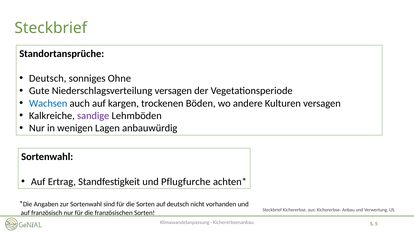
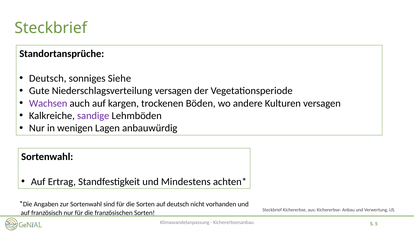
Ohne: Ohne -> Siehe (119, 78)
Wachsen colour: blue -> purple (48, 103)
Pflugfurche: Pflugfurche -> Mindestens (186, 181)
